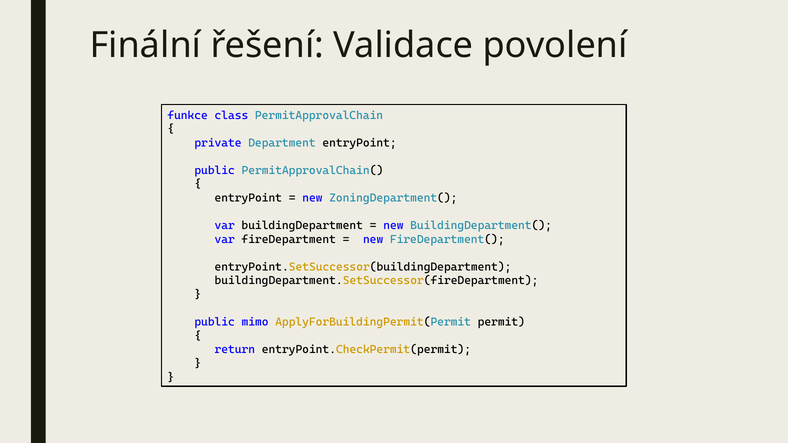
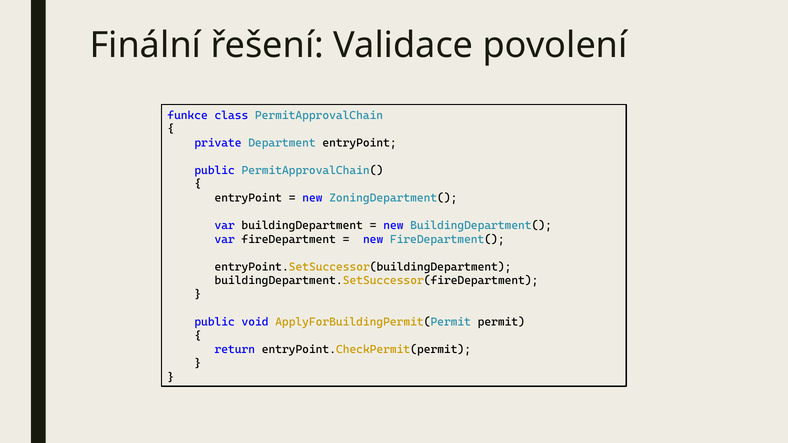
mimo: mimo -> void (255, 322)
